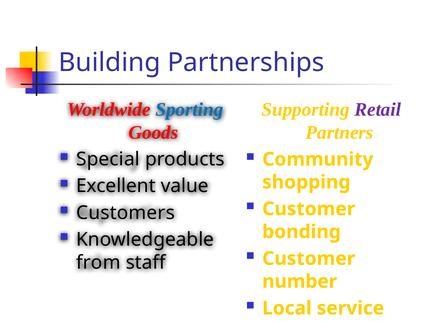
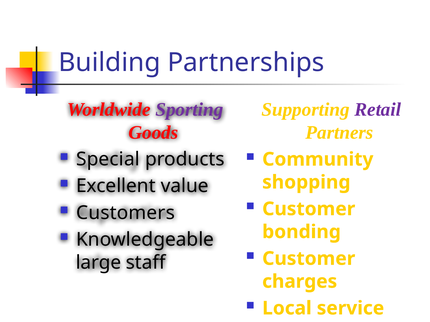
Sporting colour: blue -> purple (189, 110)
from: from -> large (99, 263)
number: number -> charges (300, 282)
